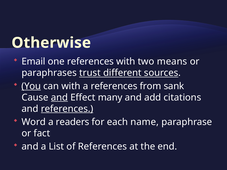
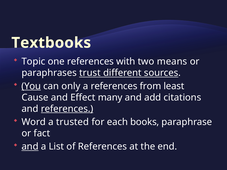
Otherwise: Otherwise -> Textbooks (51, 43)
Email: Email -> Topic (33, 62)
can with: with -> only (71, 86)
sank: sank -> least (174, 86)
and underline: present -> none (59, 98)
readers: readers -> trusted (72, 122)
name: name -> books (145, 122)
and underline: none -> present (30, 147)
